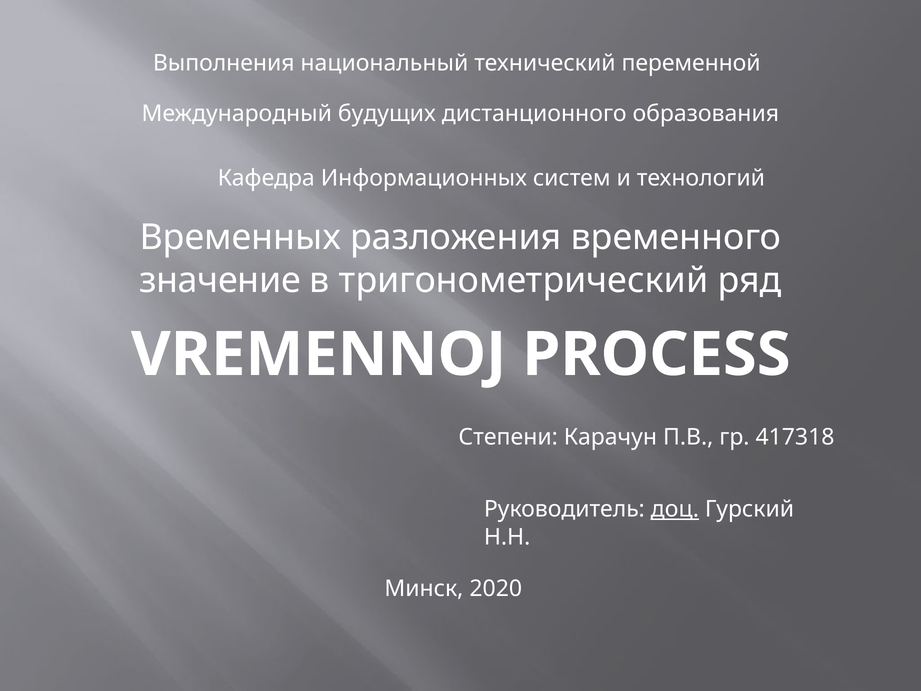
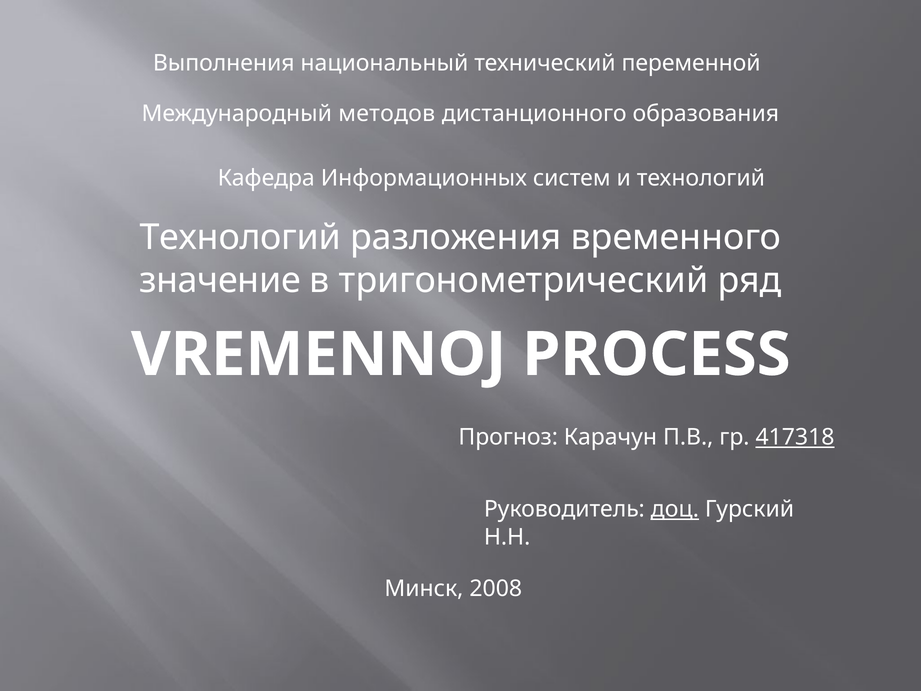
будущих: будущих -> методов (387, 113)
Временных: Временных -> Технологий (240, 237)
Степени: Степени -> Прогноз (508, 437)
417318 underline: none -> present (795, 437)
2020: 2020 -> 2008 (496, 588)
